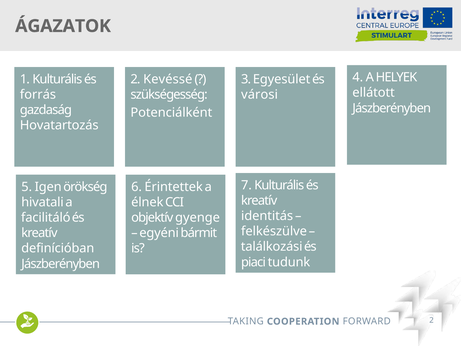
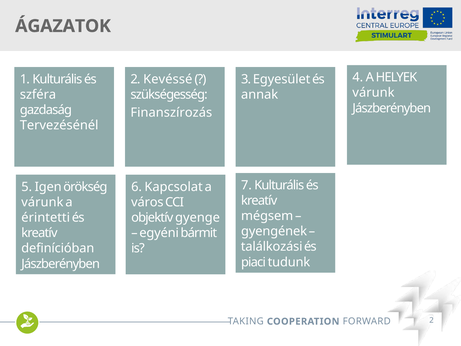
ellátott: ellátott -> várunk (373, 93)
forrás: forrás -> szféra (38, 95)
városi: városi -> annak (260, 95)
Potenciálként: Potenciálként -> Finanszírozás (171, 113)
Hovatartozás: Hovatartozás -> Tervezésénél (59, 125)
Érintettek: Érintettek -> Kapcsolat (174, 187)
hivatali: hivatali -> várunk (42, 202)
élnek: élnek -> város (147, 202)
identitás: identitás -> mégsem (267, 216)
facilitáló: facilitáló -> érintetti (46, 217)
felkészülve: felkészülve -> gyengének (274, 231)
